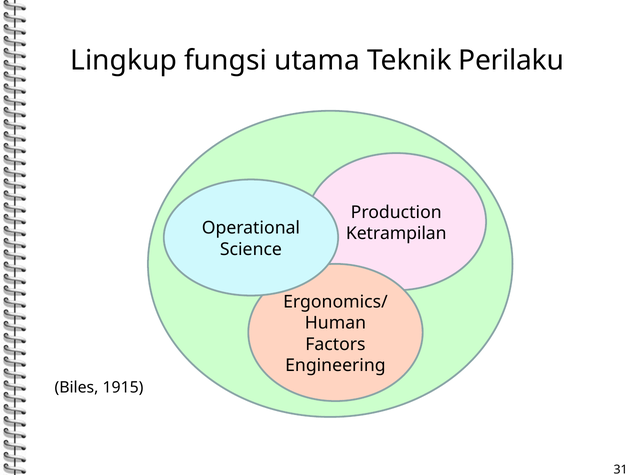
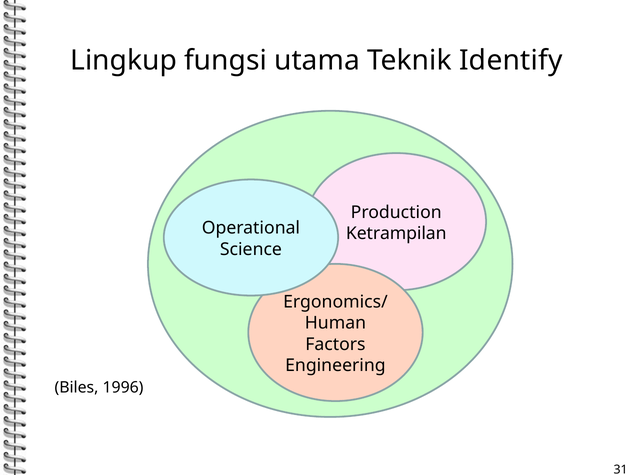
Perilaku: Perilaku -> Identify (511, 61)
1915: 1915 -> 1996 (123, 388)
